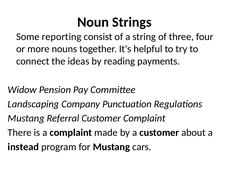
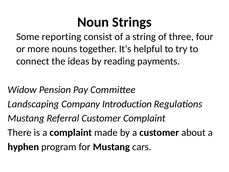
Punctuation: Punctuation -> Introduction (127, 104)
instead: instead -> hyphen (23, 147)
